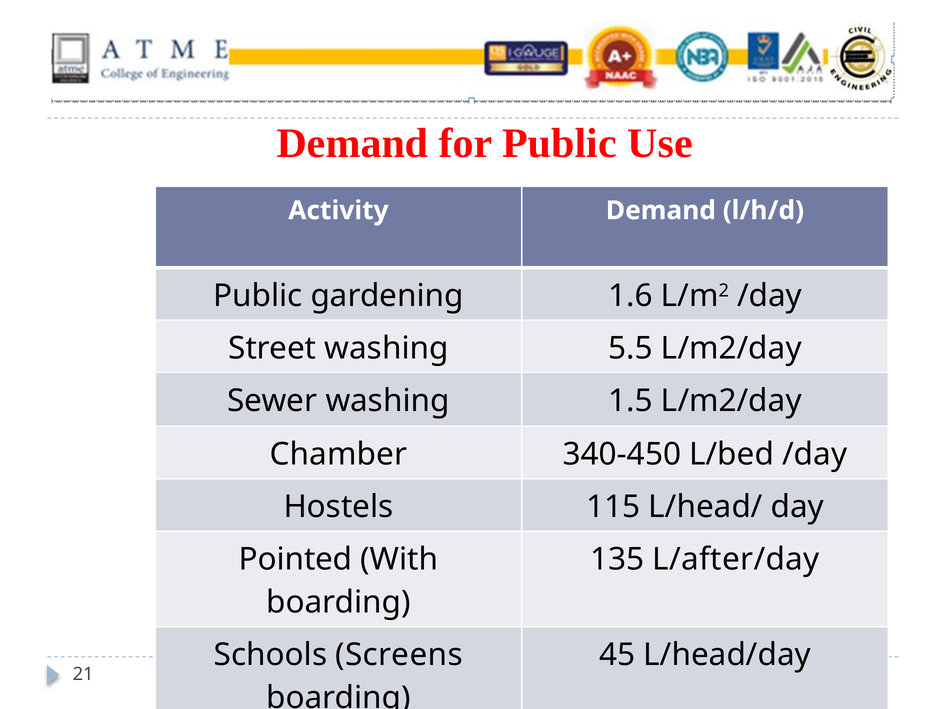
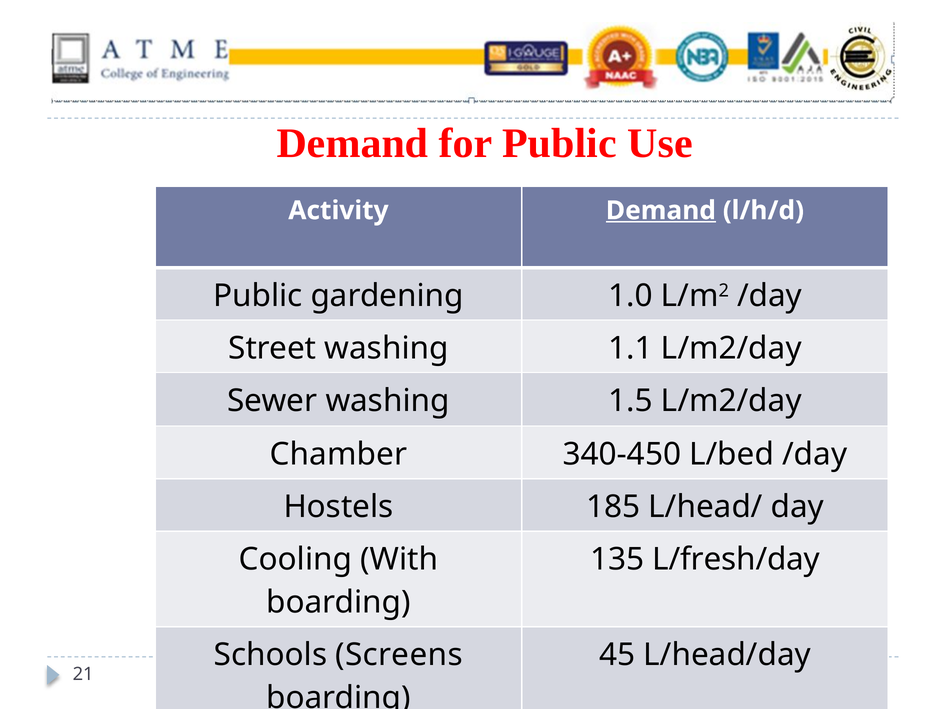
Demand underline: none -> present (661, 211)
1.6: 1.6 -> 1.0 (630, 296)
5.5: 5.5 -> 1.1 (631, 348)
115: 115 -> 185 (613, 507)
Pointed: Pointed -> Cooling (295, 560)
L/after/day: L/after/day -> L/fresh/day (736, 560)
